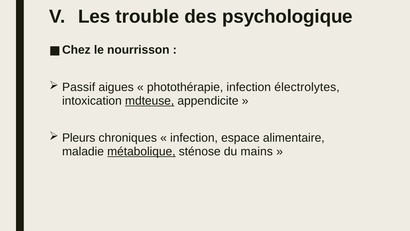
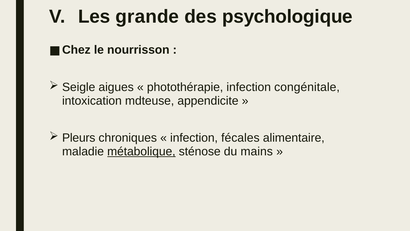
trouble: trouble -> grande (147, 17)
Passif: Passif -> Seigle (79, 87)
électrolytes: électrolytes -> congénitale (307, 87)
mdteuse underline: present -> none (150, 101)
espace: espace -> fécales (240, 138)
